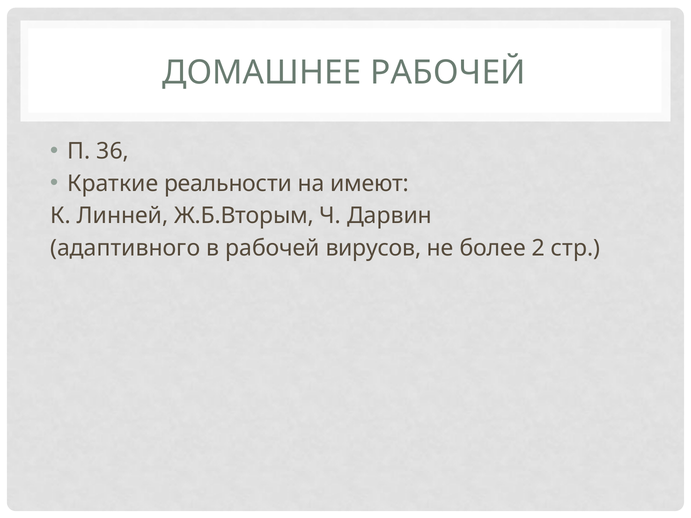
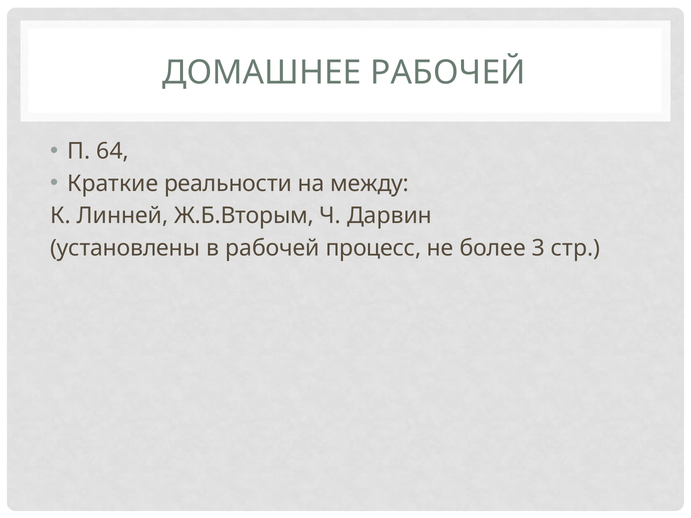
36: 36 -> 64 (113, 151)
имеют: имеют -> между (370, 184)
адаптивного: адаптивного -> установлены (125, 248)
вирусов: вирусов -> процесс (373, 248)
2: 2 -> 3 (538, 248)
